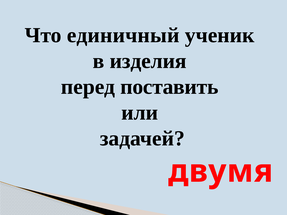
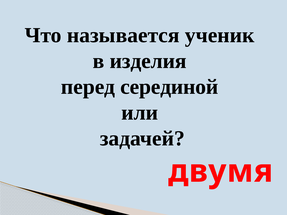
единичный: единичный -> называется (123, 35)
поставить: поставить -> серединой (169, 87)
